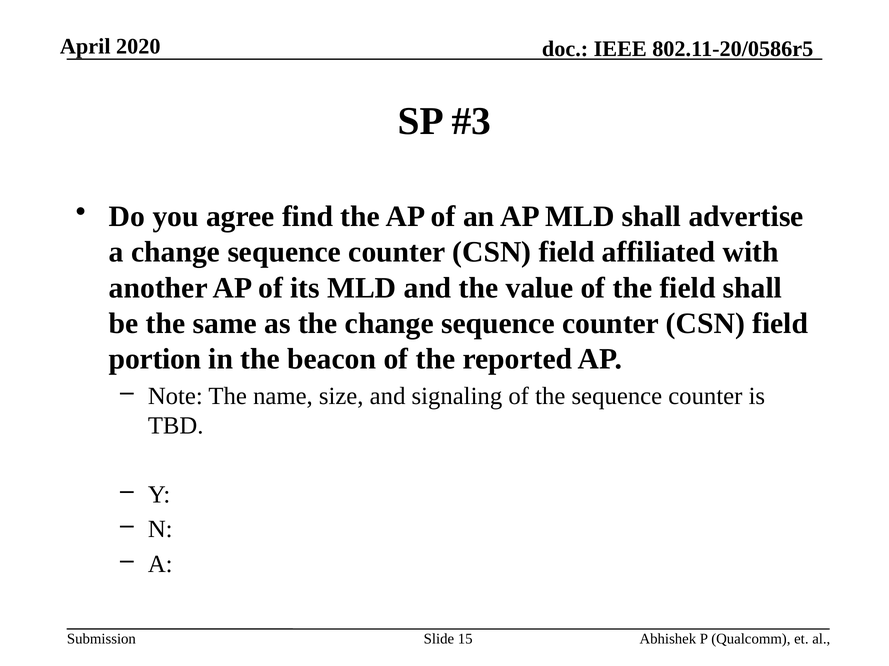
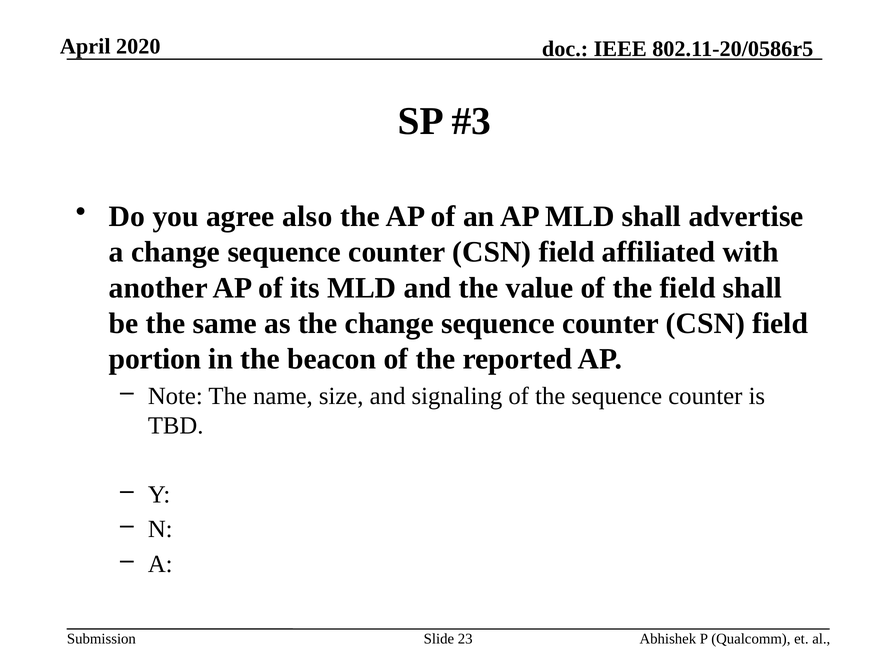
find: find -> also (307, 217)
15: 15 -> 23 (465, 639)
